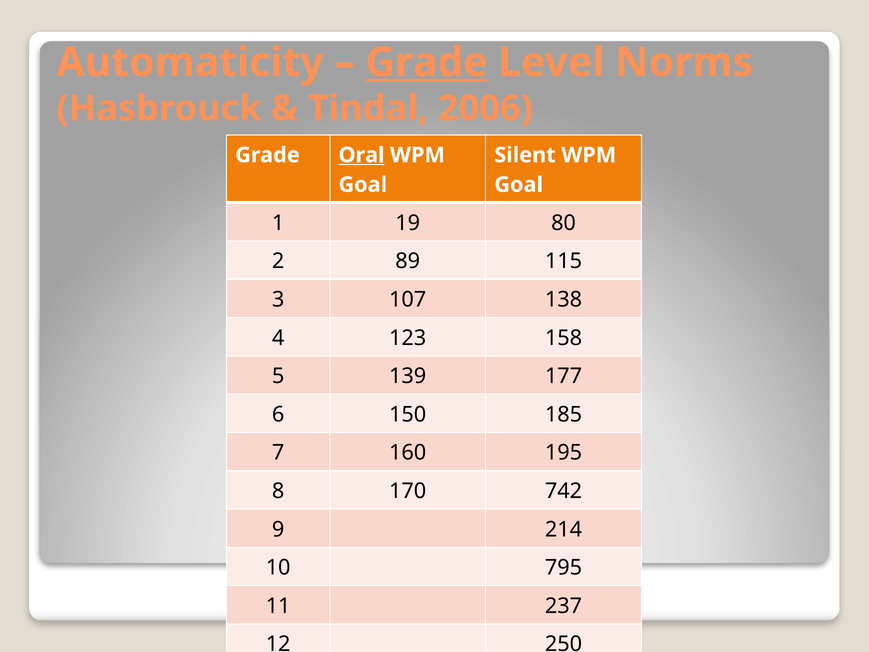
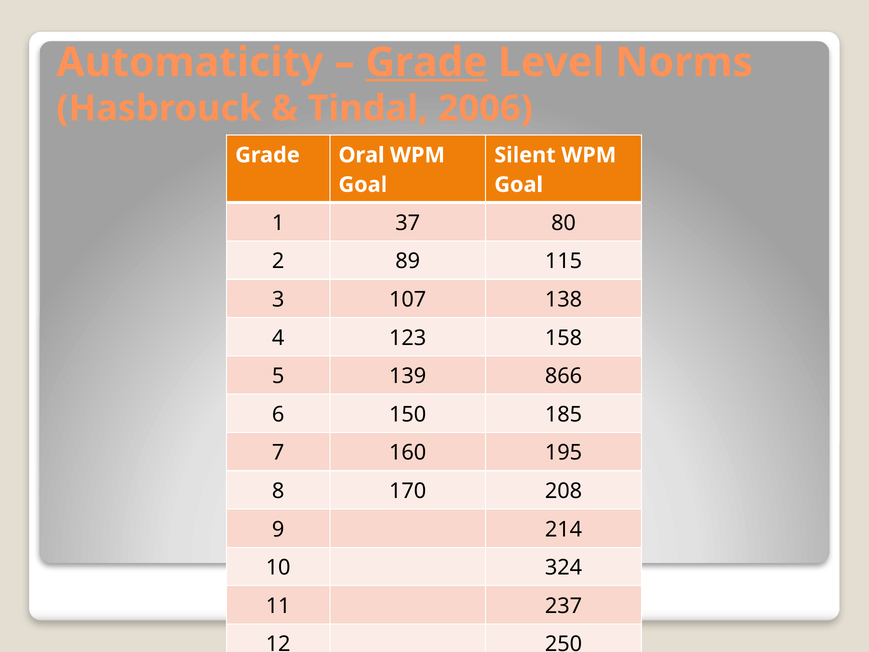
Oral underline: present -> none (361, 155)
19: 19 -> 37 (408, 223)
177: 177 -> 866 (564, 376)
742: 742 -> 208 (564, 491)
795: 795 -> 324 (564, 567)
